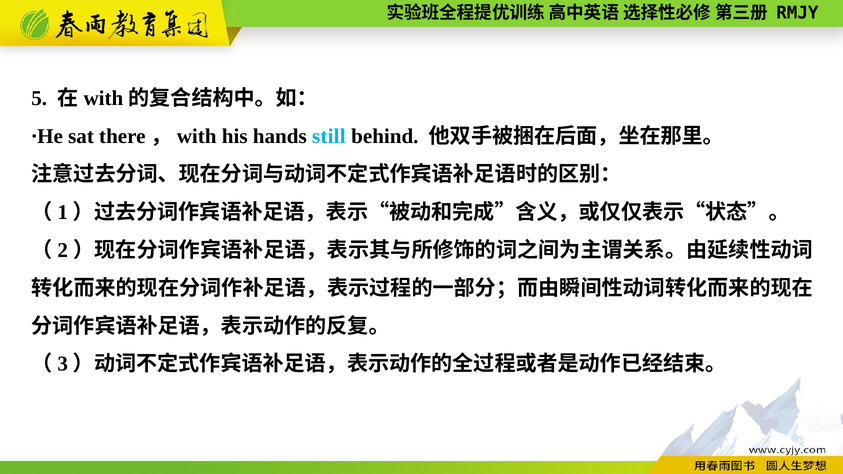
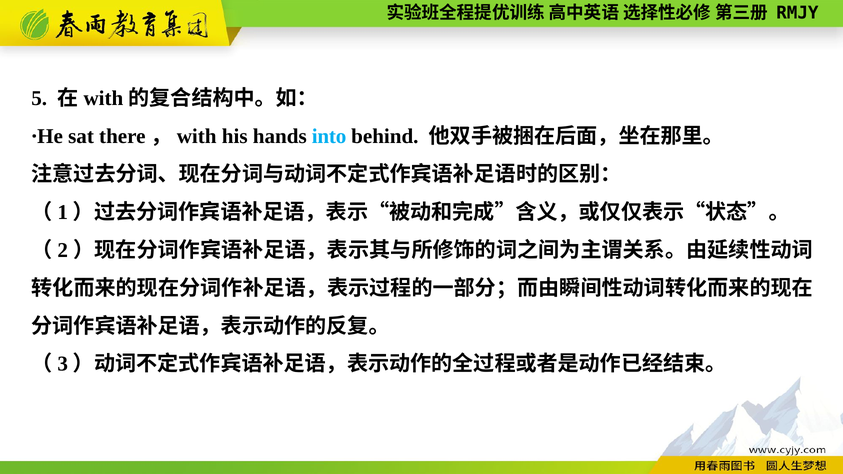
still: still -> into (329, 137)
